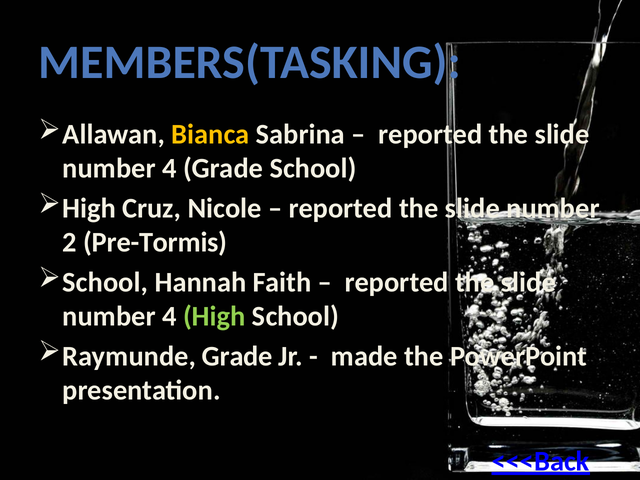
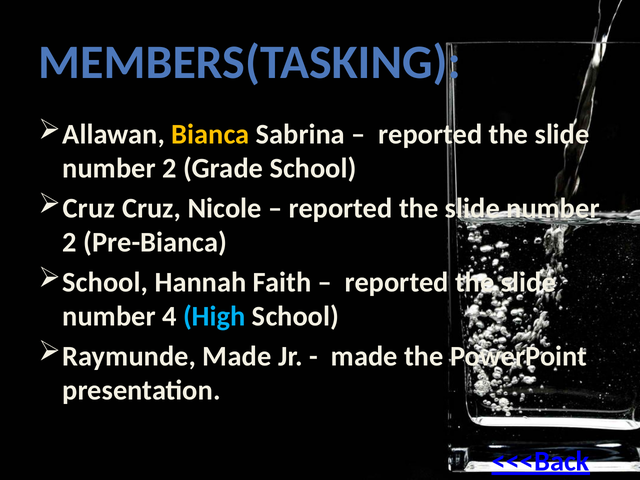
4: 4 -> 2 (169, 168)
High: High -> Cruz (89, 208)
Pre-Tormis: Pre-Tormis -> Pre-Bianca (155, 242)
High colour: light green -> light blue (214, 316)
Raymunde Grade: Grade -> Made (237, 356)
